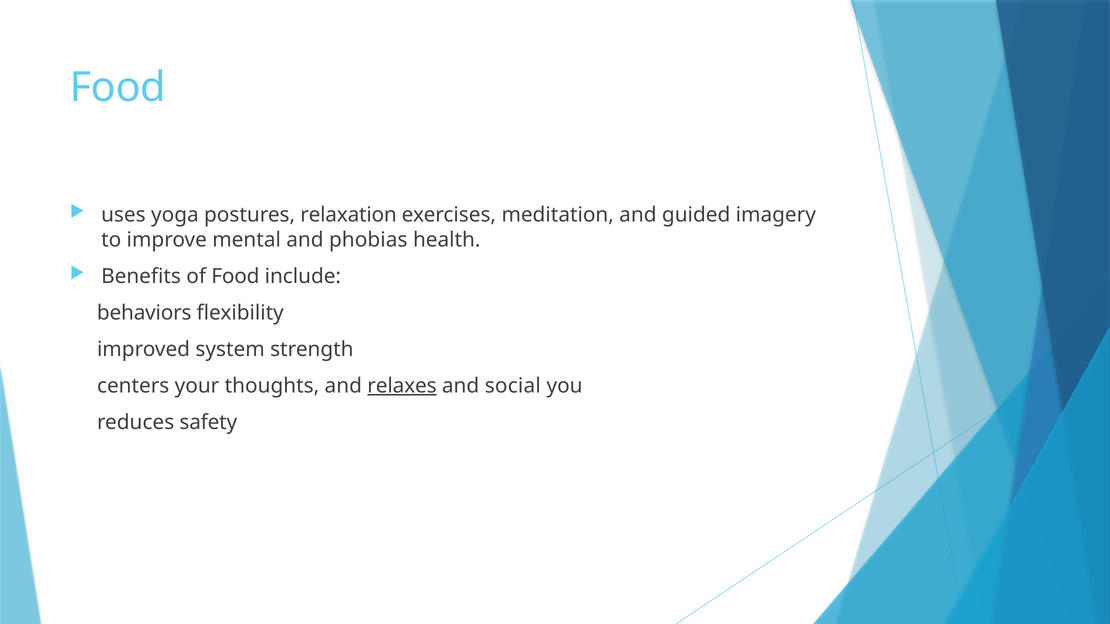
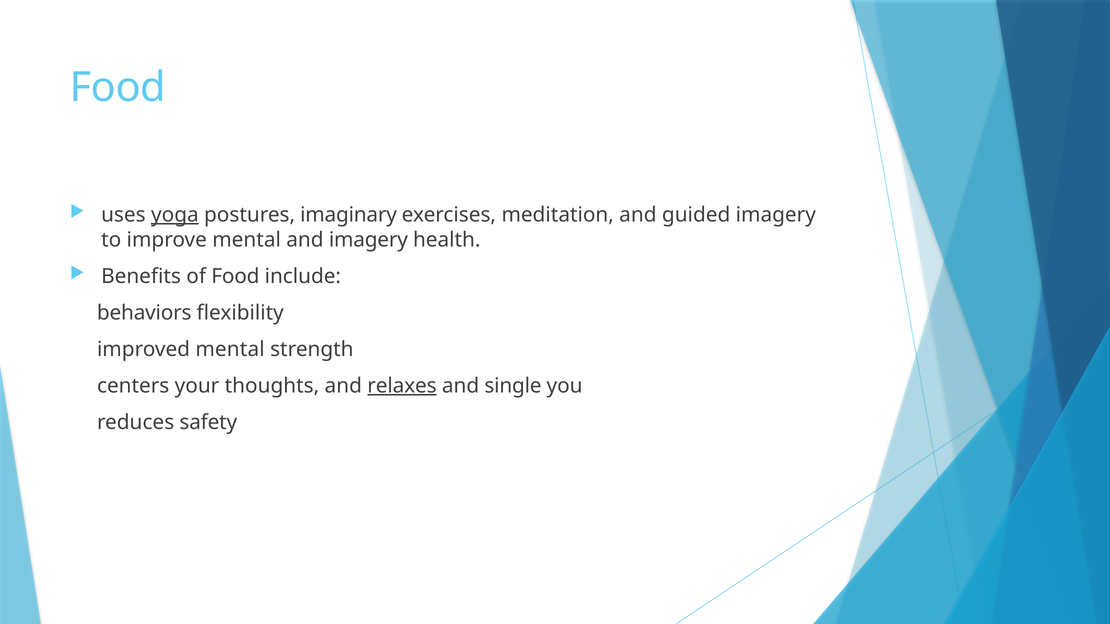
yoga underline: none -> present (175, 215)
relaxation: relaxation -> imaginary (349, 215)
and phobias: phobias -> imagery (368, 240)
improved system: system -> mental (230, 349)
social: social -> single (513, 386)
